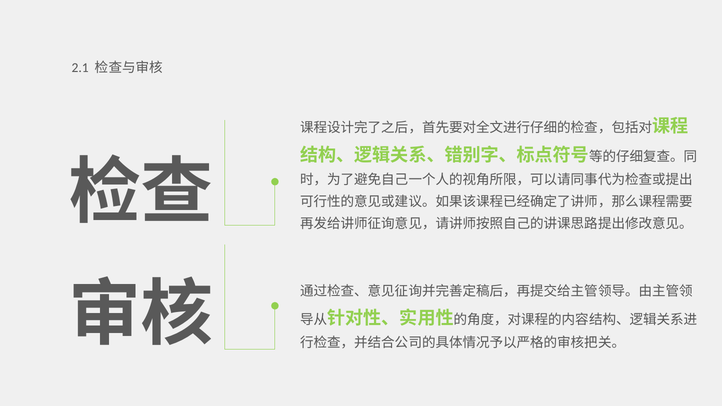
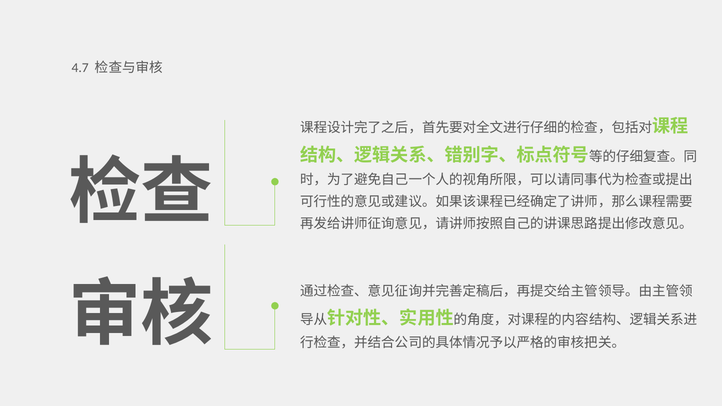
2.1: 2.1 -> 4.7 (80, 68)
